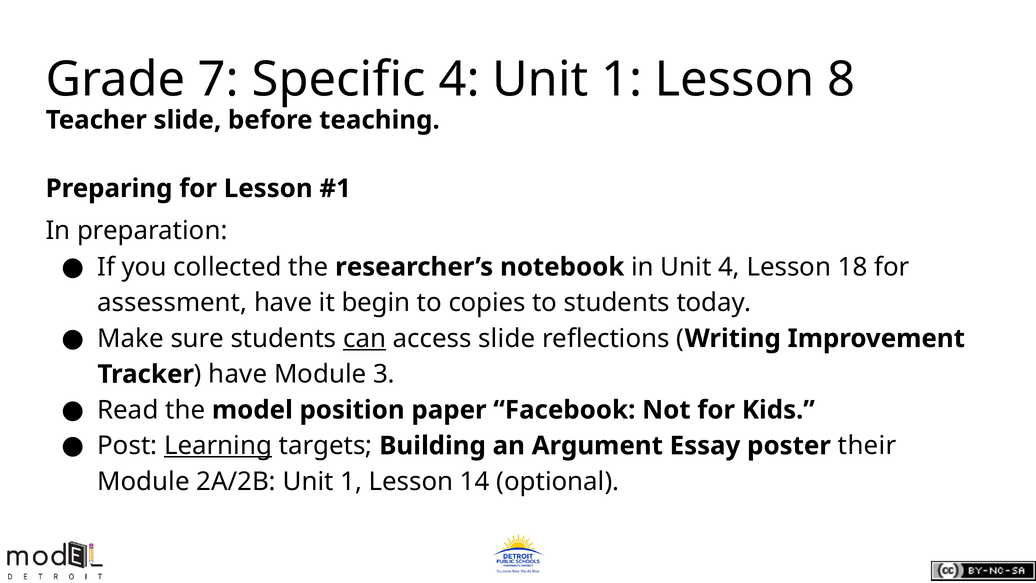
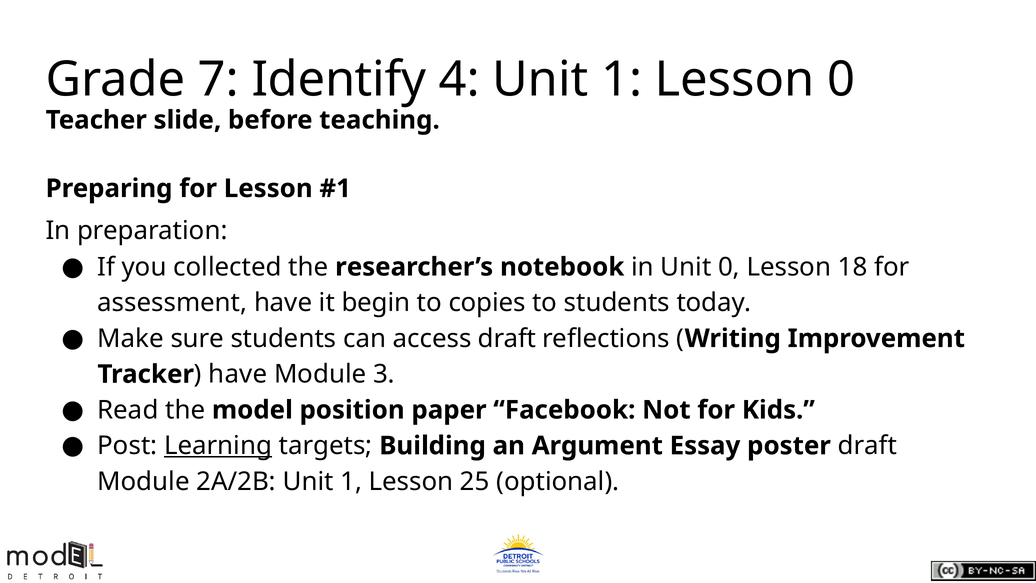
Specific: Specific -> Identify (339, 79)
Lesson 8: 8 -> 0 (841, 79)
Unit 4: 4 -> 0 (729, 267)
can underline: present -> none (365, 338)
access slide: slide -> draft (507, 338)
poster their: their -> draft (867, 446)
14: 14 -> 25 (475, 481)
